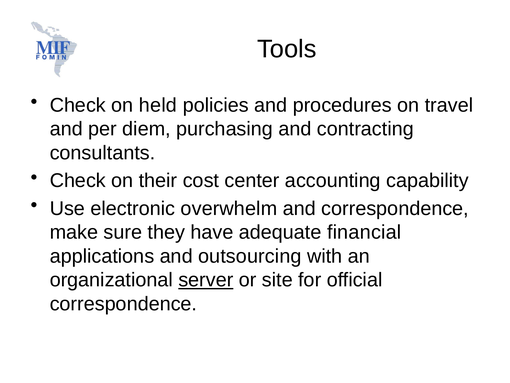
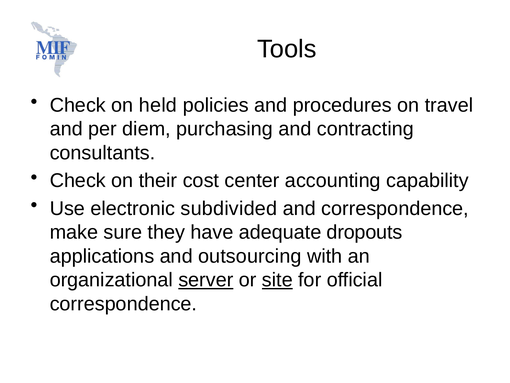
overwhelm: overwhelm -> subdivided (229, 208)
financial: financial -> dropouts (364, 232)
site underline: none -> present (277, 280)
